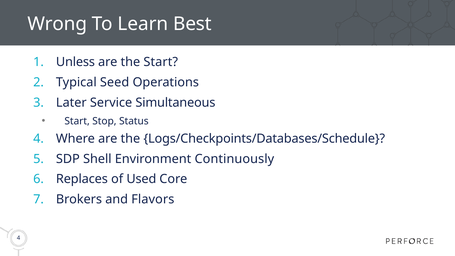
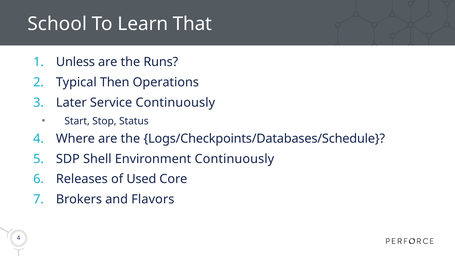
Wrong: Wrong -> School (57, 24)
Best: Best -> That (193, 24)
the Start: Start -> Runs (161, 62)
Seed: Seed -> Then (115, 82)
Service Simultaneous: Simultaneous -> Continuously (175, 102)
Replaces: Replaces -> Releases (82, 179)
